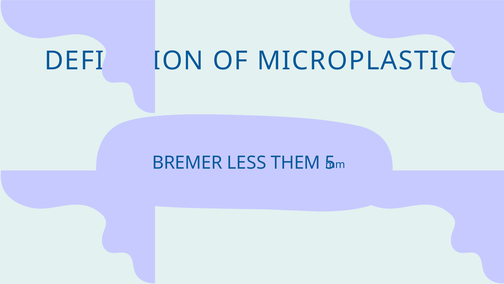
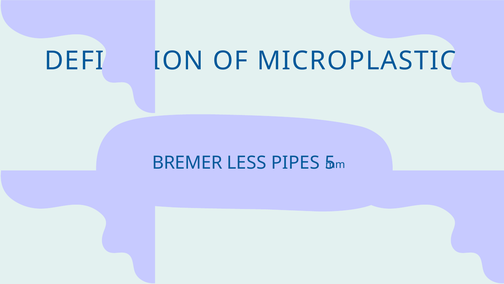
THEM: THEM -> PIPES (295, 163)
